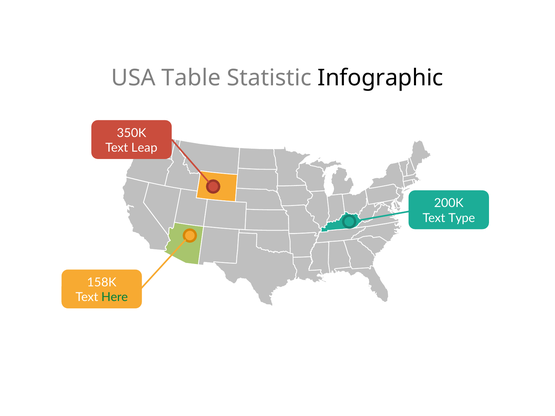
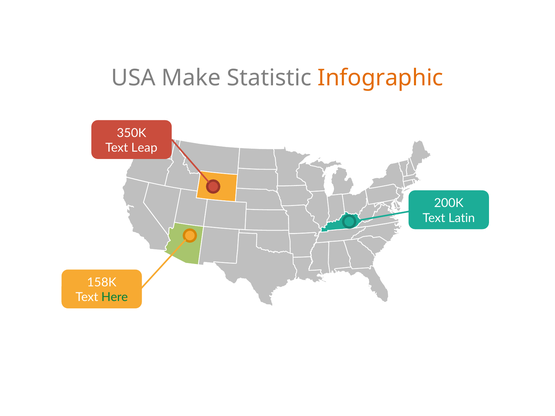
Table: Table -> Make (191, 78)
Infographic colour: black -> orange (380, 78)
Type: Type -> Latin (462, 218)
